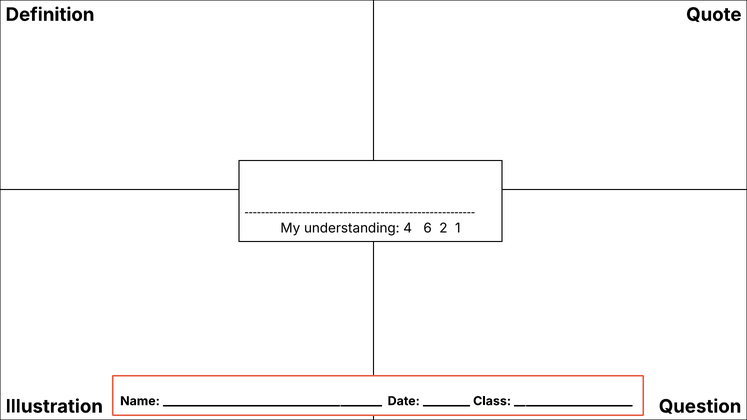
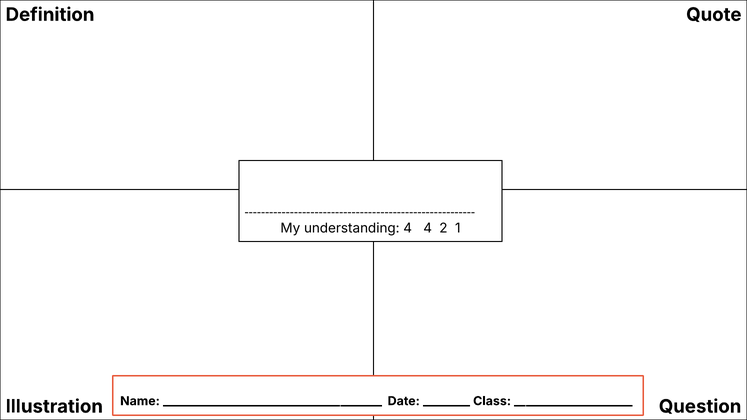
4 6: 6 -> 4 (428, 228)
